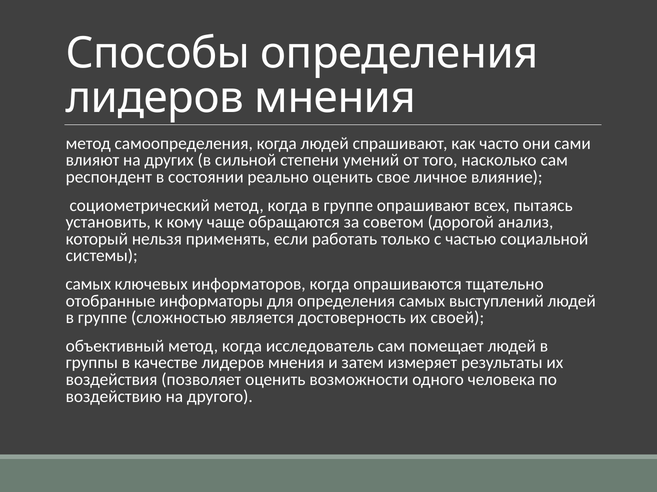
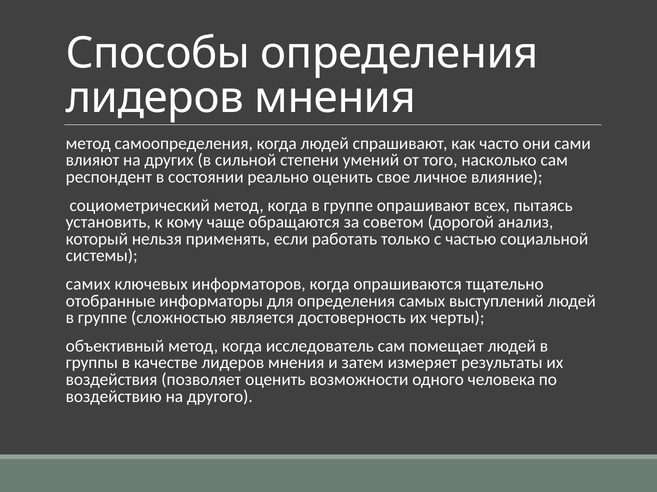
самых: самых -> самих (88, 284)
своей: своей -> черты (457, 318)
